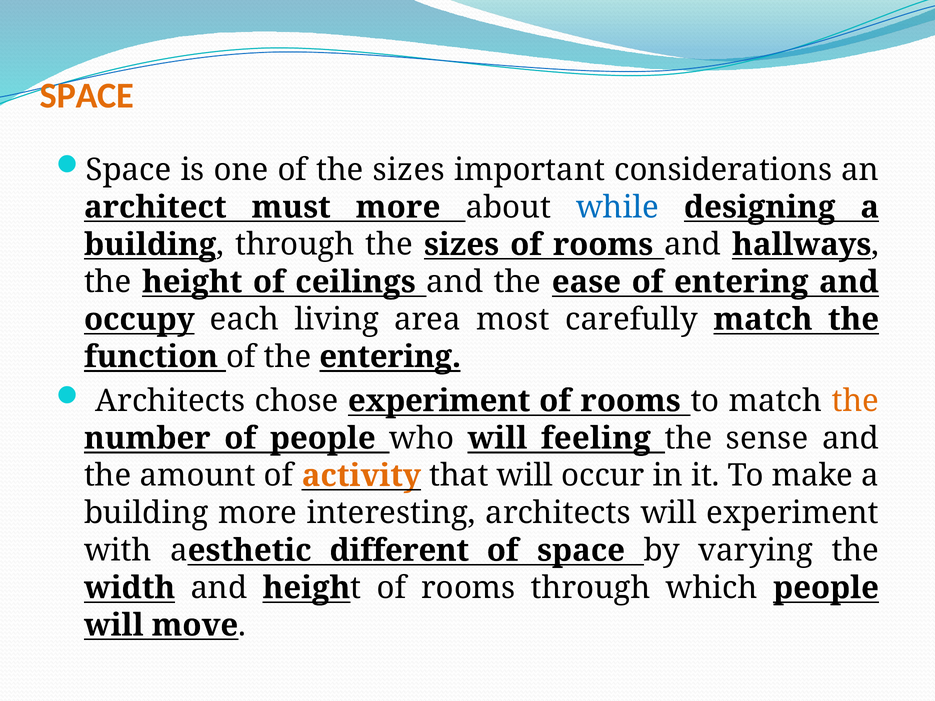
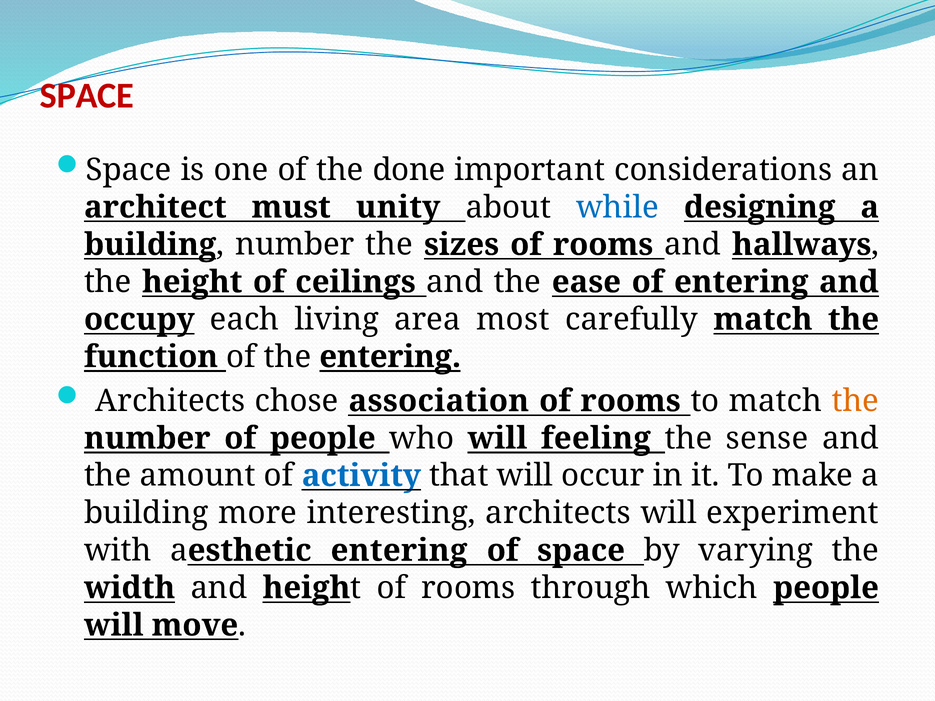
SPACE colour: orange -> red (87, 96)
of the sizes: sizes -> done (409, 170)
must more: more -> unity (398, 207)
building through: through -> number (295, 245)
chose experiment: experiment -> association (439, 401)
activity colour: orange -> blue (361, 476)
aesthetic different: different -> entering (399, 551)
